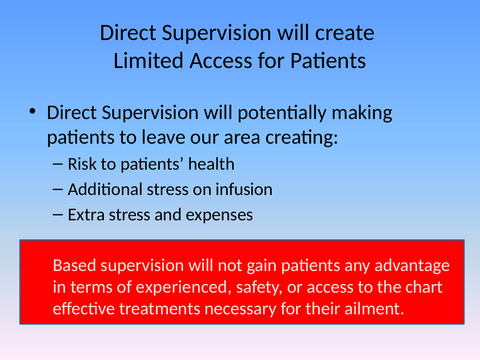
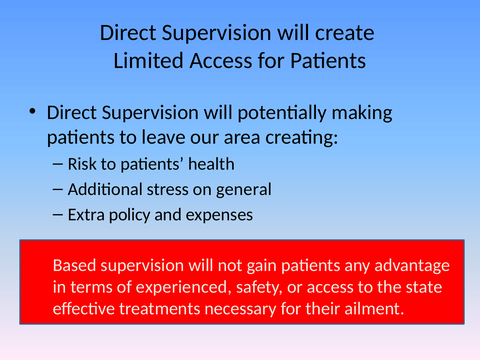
infusion: infusion -> general (244, 189)
Extra stress: stress -> policy (130, 215)
chart: chart -> state (424, 287)
